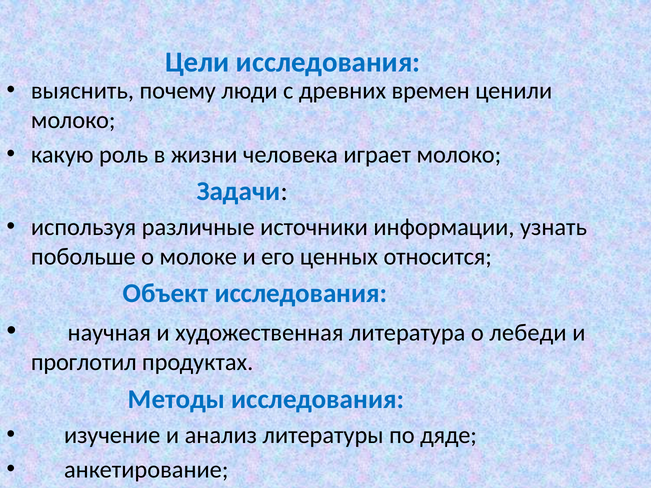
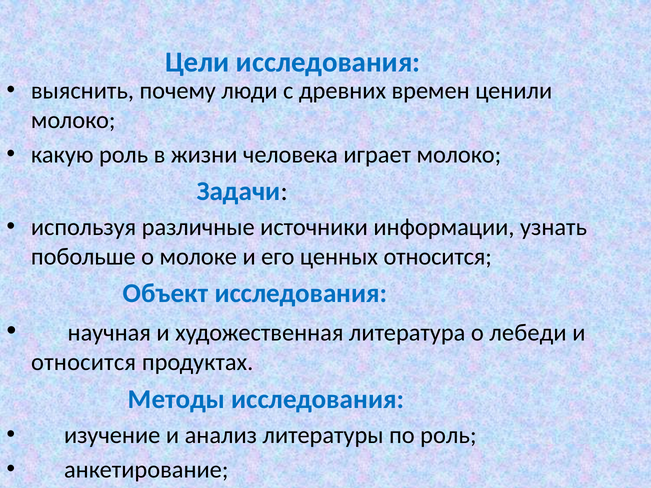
проглотил: проглотил -> относится (84, 363)
по дяде: дяде -> роль (448, 435)
